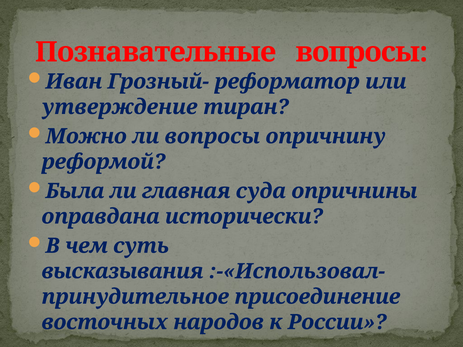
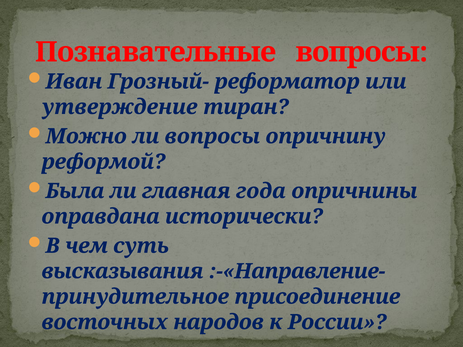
суда: суда -> года (261, 191)
:-«Использовал-: :-«Использовал- -> :-«Направление- (297, 271)
